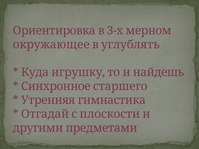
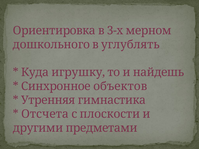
окружающее: окружающее -> дошкольного (51, 45)
старшего: старшего -> объектов (120, 86)
Отгадай: Отгадай -> Отсчета (45, 114)
